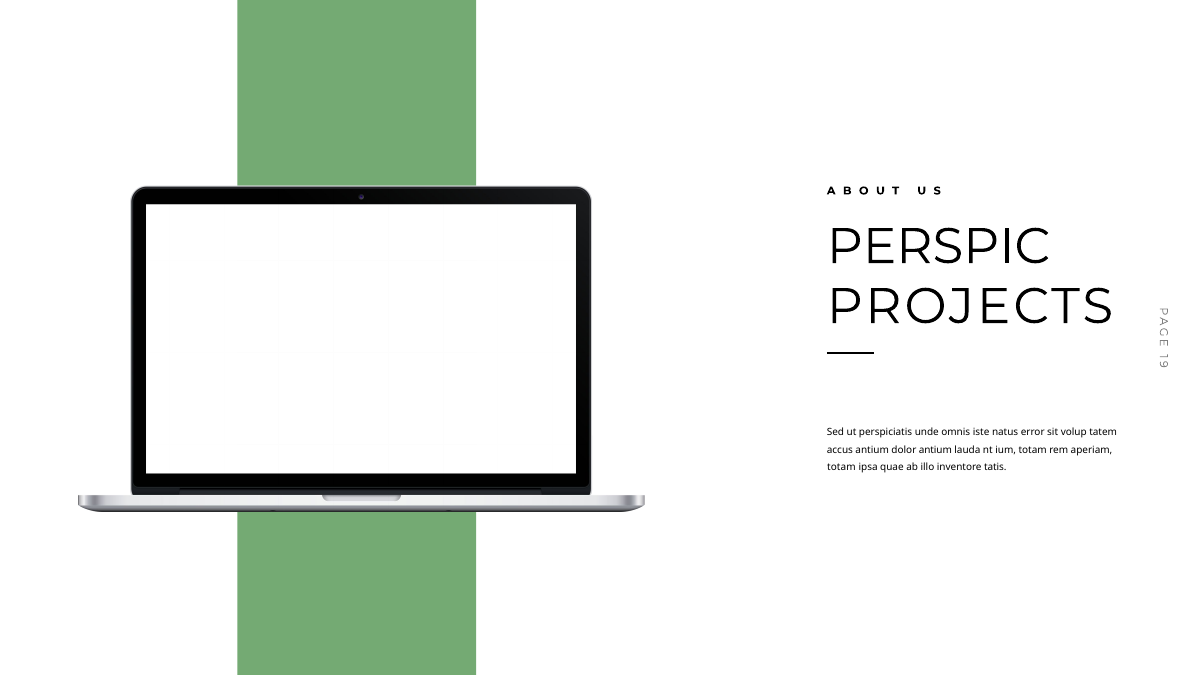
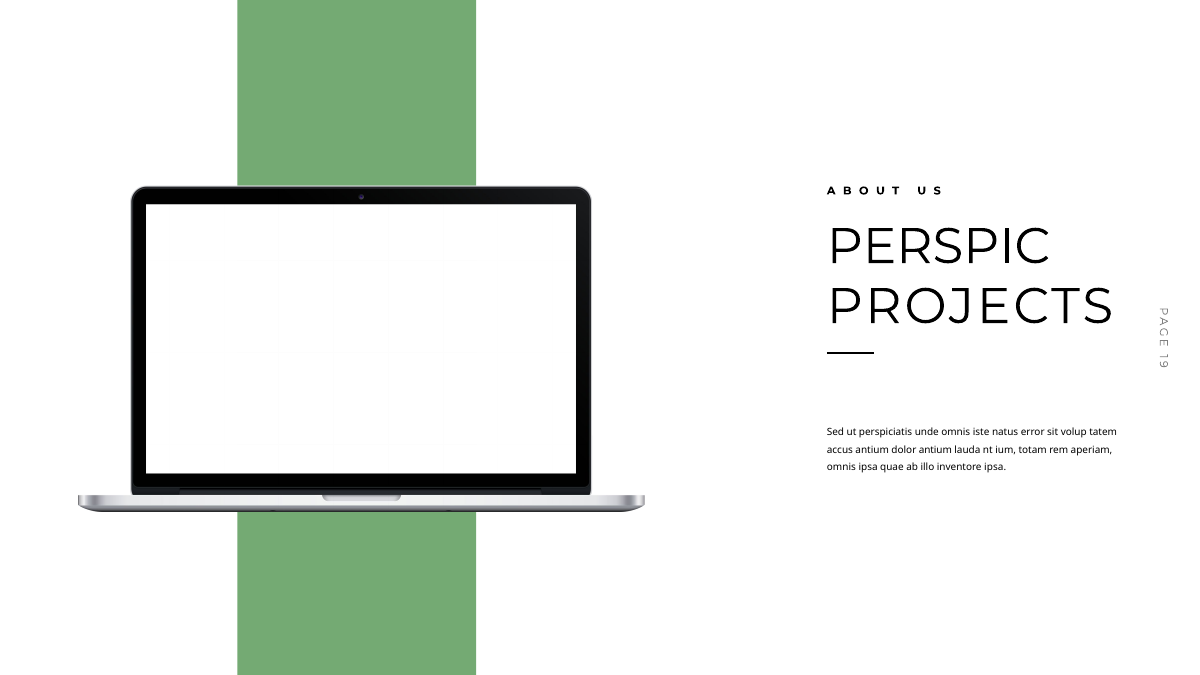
totam: totam -> omnis (841, 468)
inventore tatis: tatis -> ipsa (995, 468)
